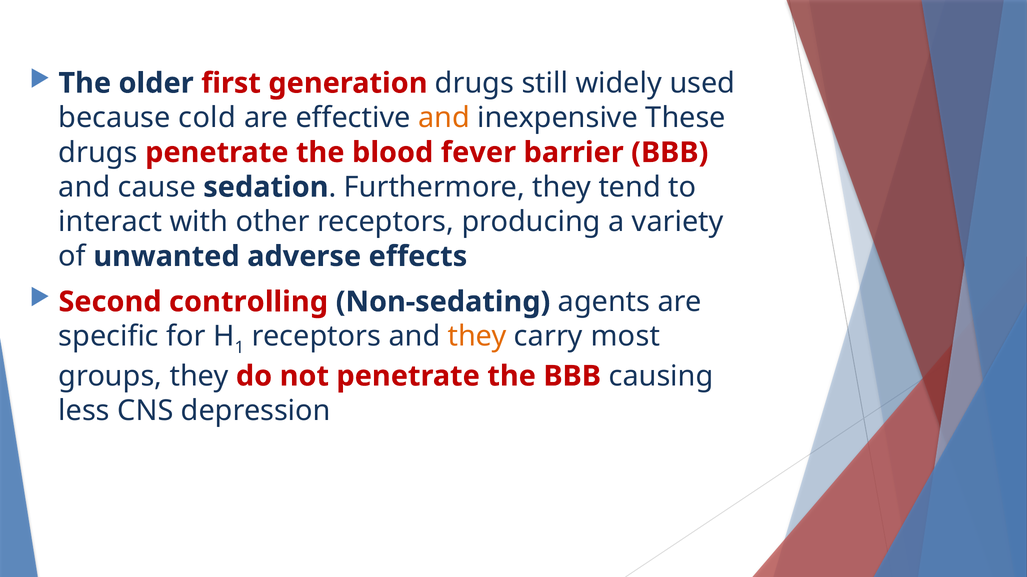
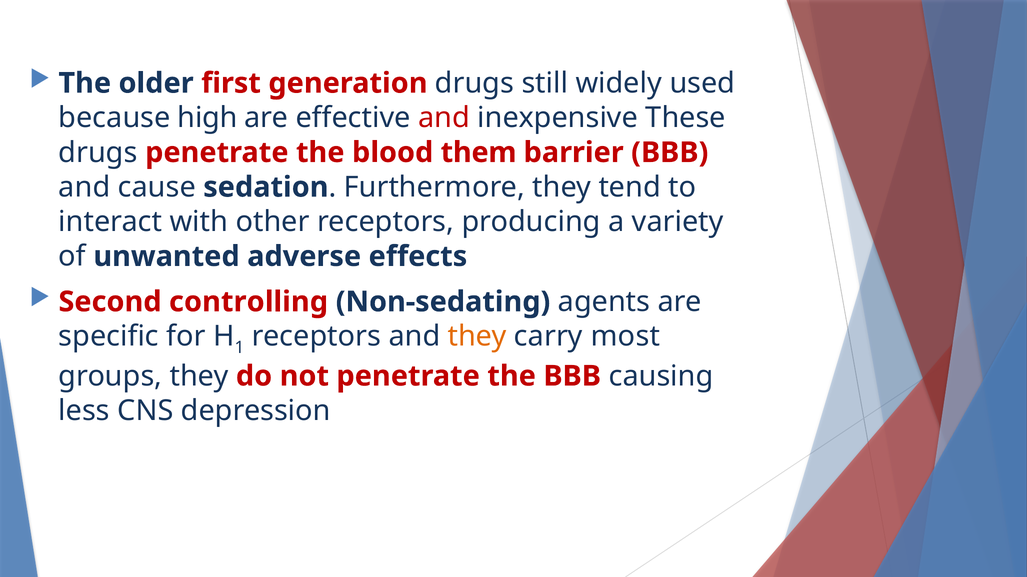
cold: cold -> high (207, 118)
and colour: orange -> red (444, 118)
fever: fever -> them (479, 153)
